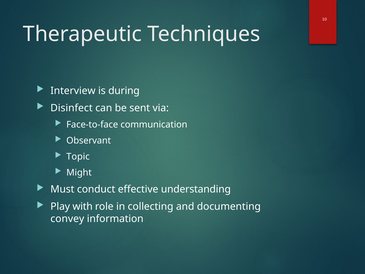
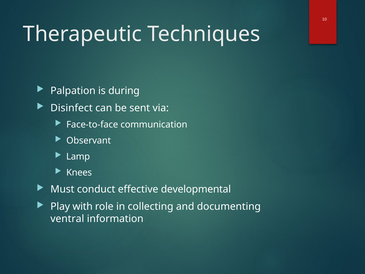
Interview: Interview -> Palpation (73, 91)
Topic: Topic -> Lamp (78, 156)
Might: Might -> Knees (79, 172)
understanding: understanding -> developmental (196, 189)
convey: convey -> ventral (67, 219)
